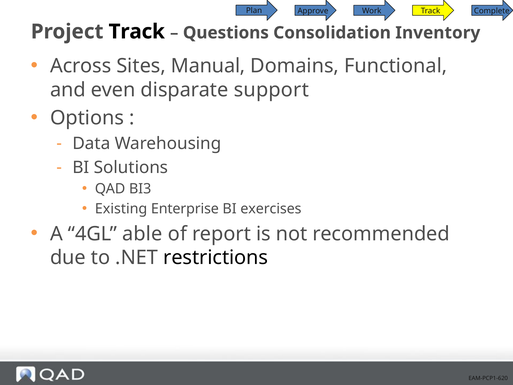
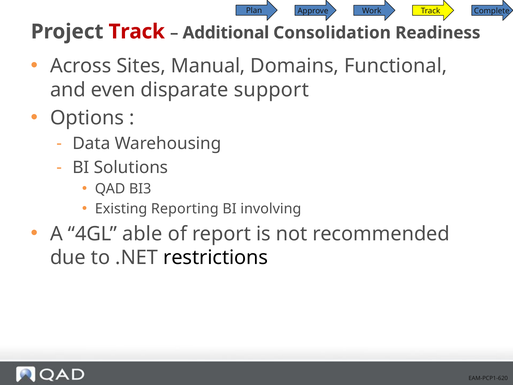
Track colour: black -> red (137, 32)
Questions: Questions -> Additional (226, 33)
Inventory: Inventory -> Readiness (438, 33)
Enterprise: Enterprise -> Reporting (185, 209)
exercises: exercises -> involving (271, 209)
